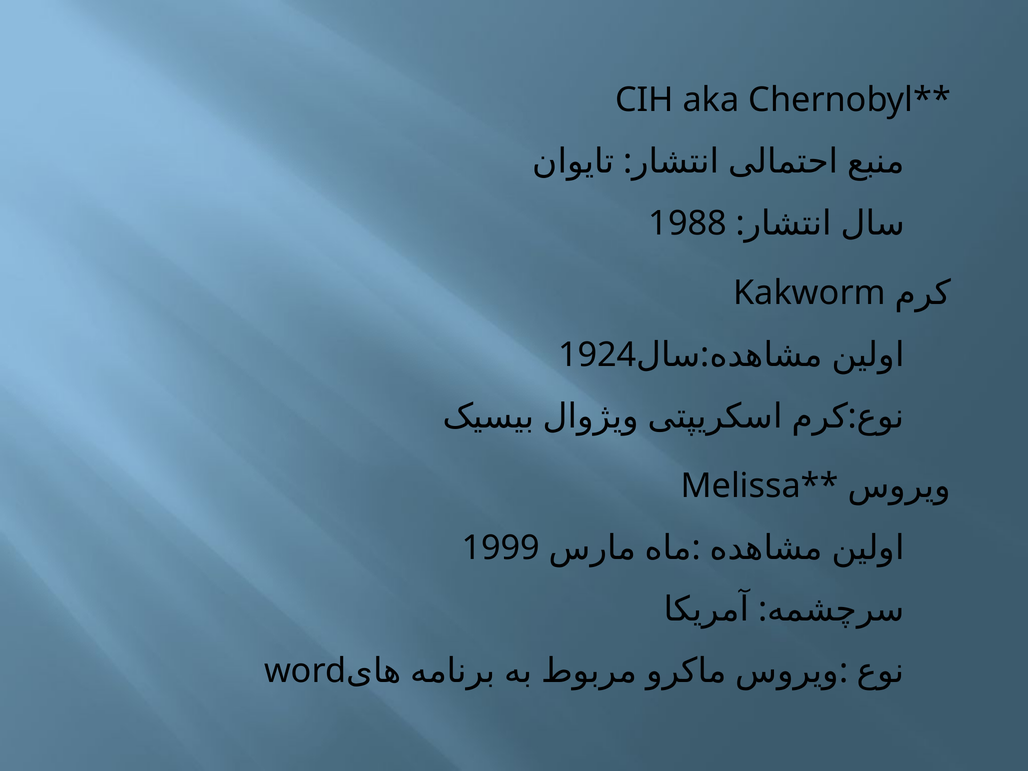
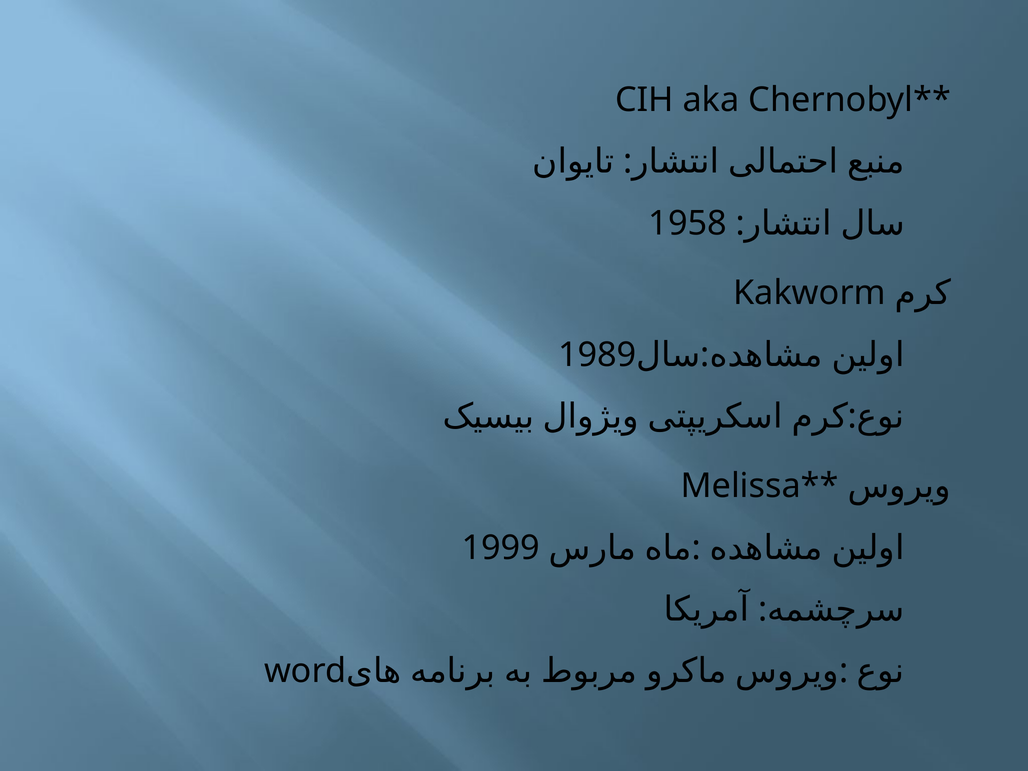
1988: 1988 -> 1958 (688, 223)
1924: 1924 -> 1989 (597, 355)
